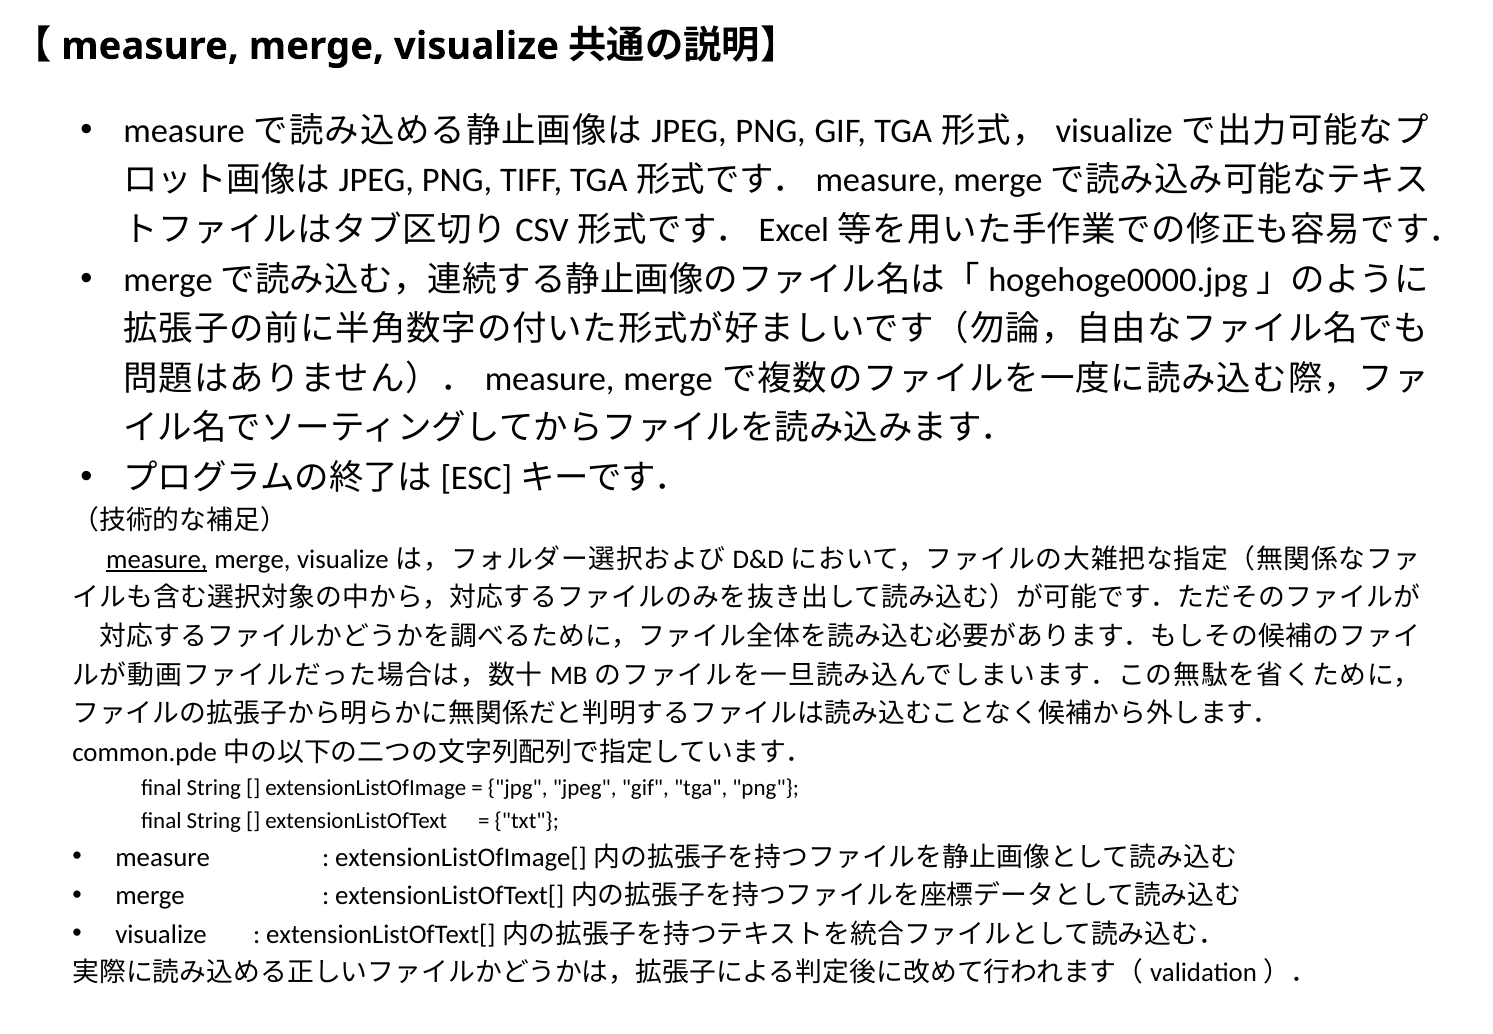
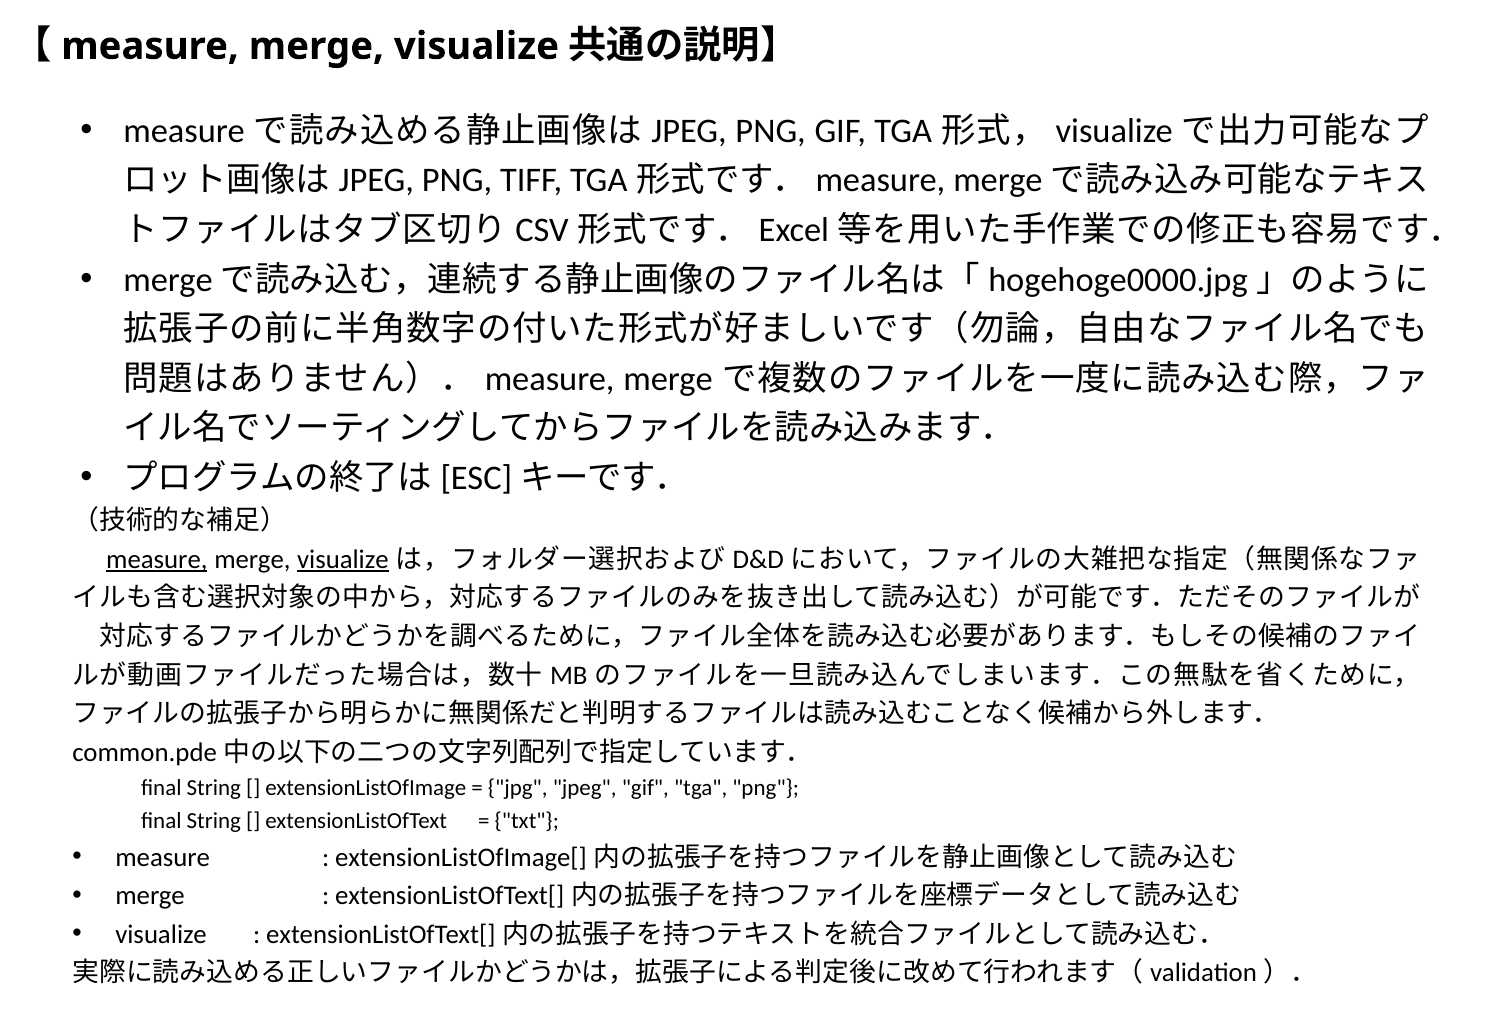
visualize underline: none -> present (343, 559)
